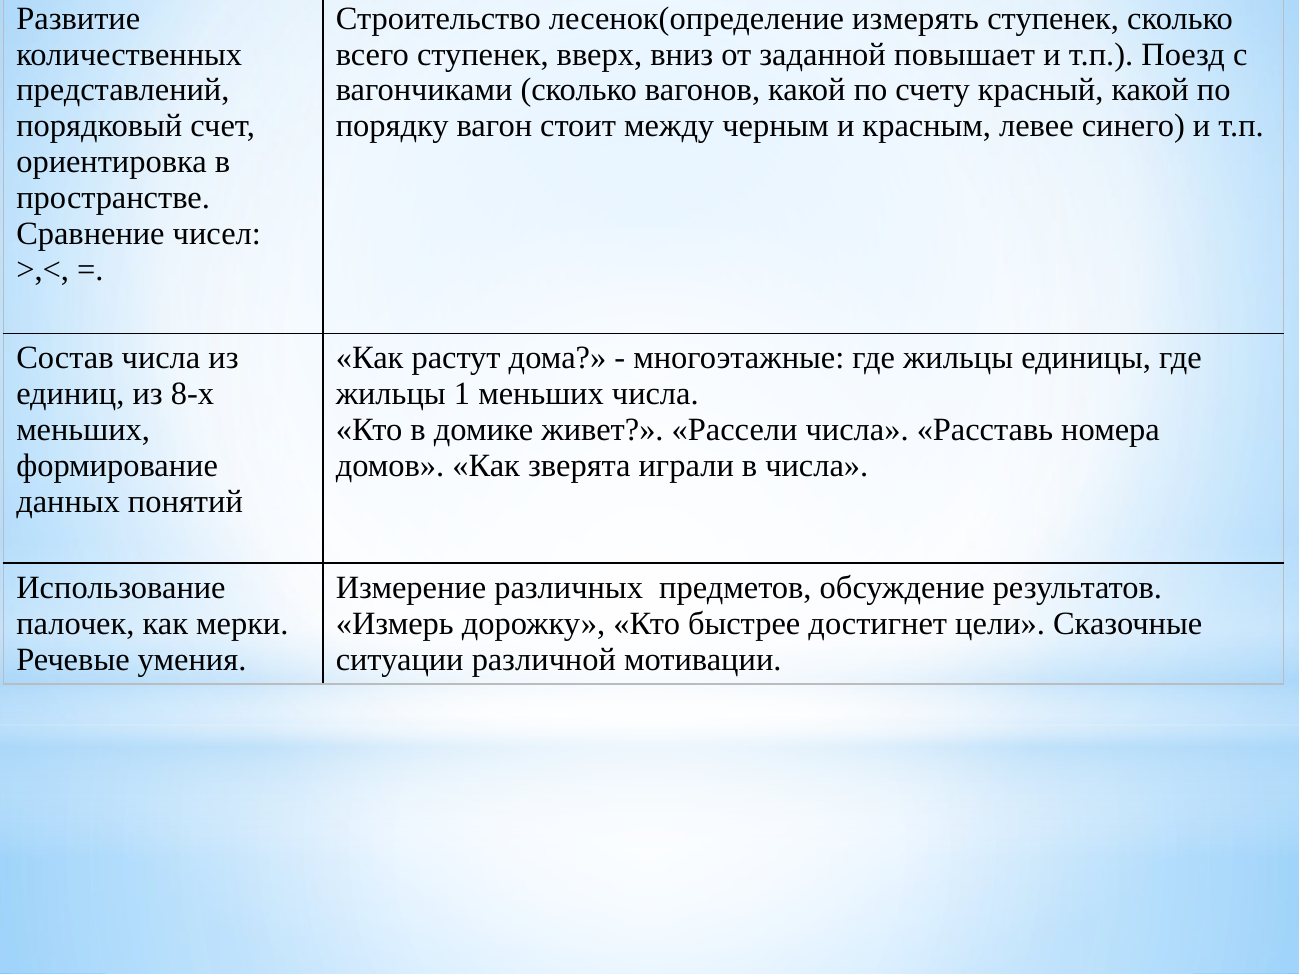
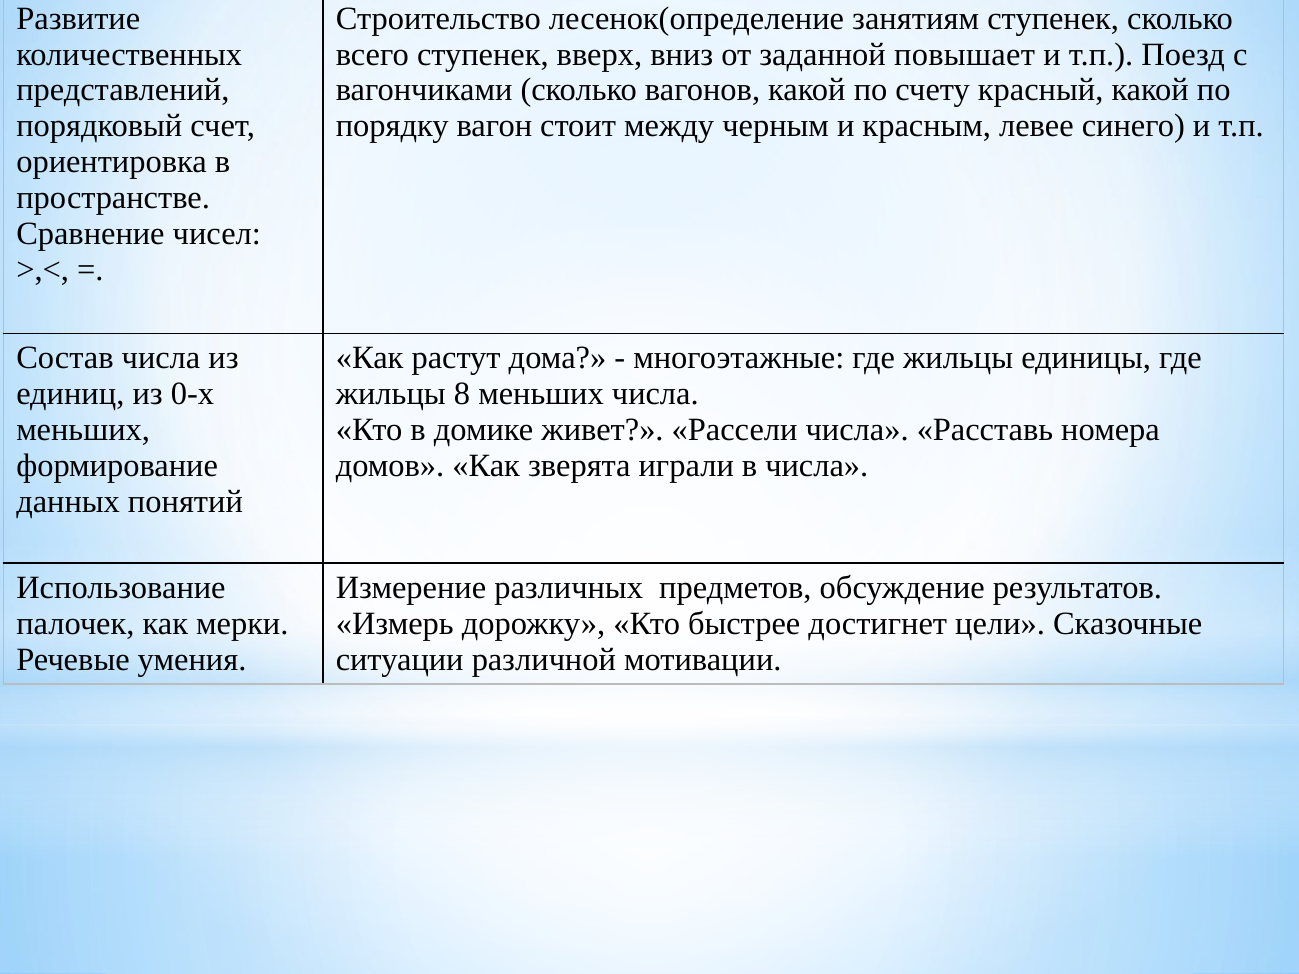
измерять: измерять -> занятиям (916, 18)
8-х: 8-х -> 0-х (192, 394)
1: 1 -> 8 (462, 394)
